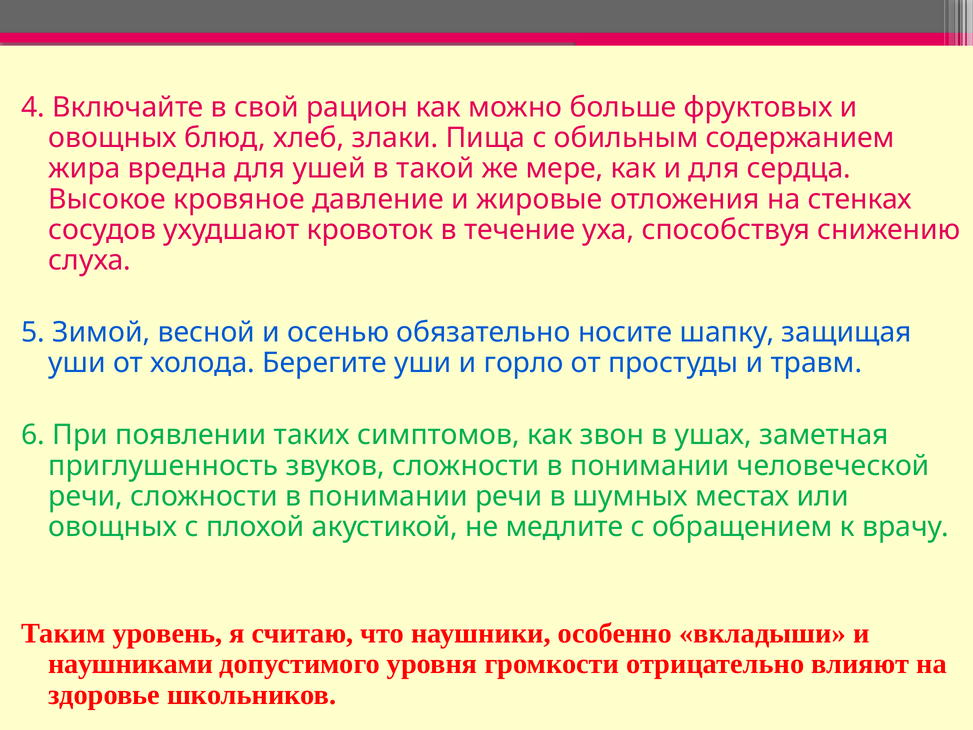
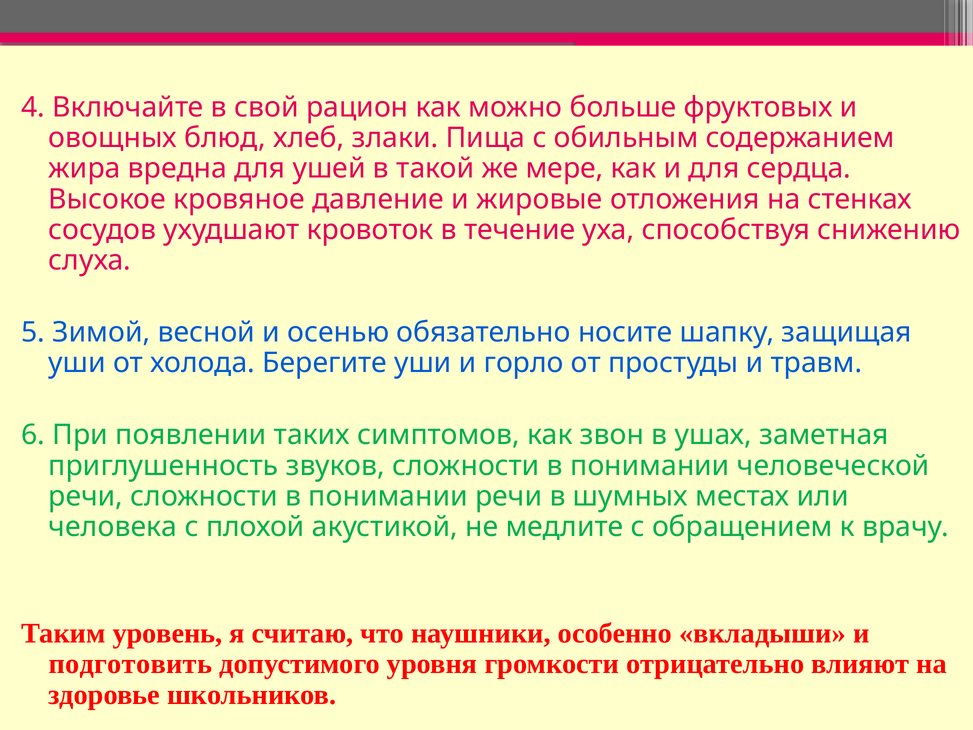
овощных: овощных -> человека (113, 527)
наушниками: наушниками -> подготовить (130, 664)
